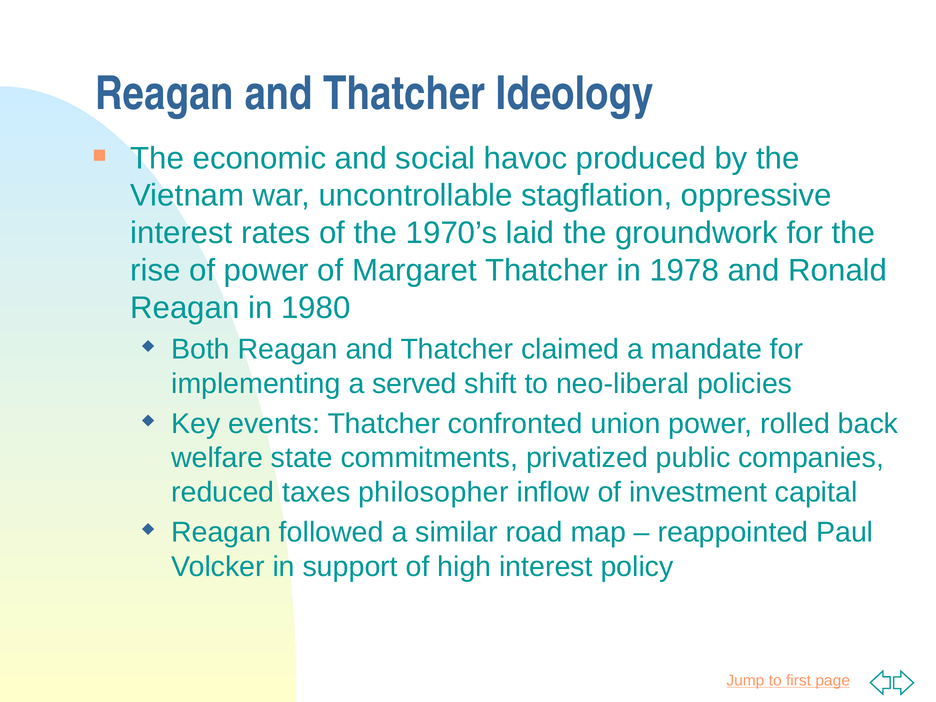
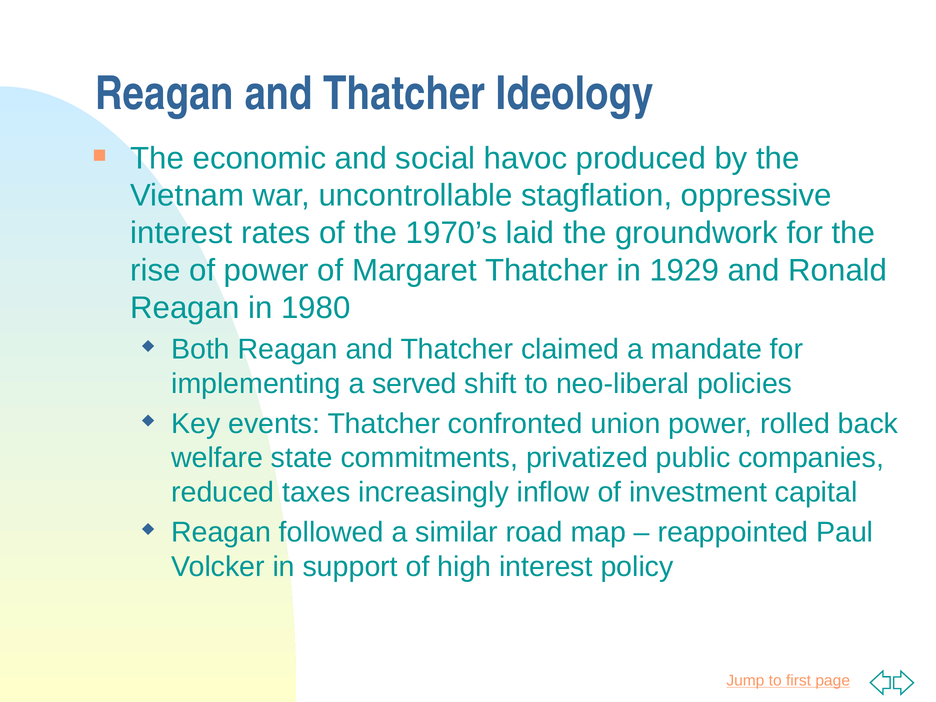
1978: 1978 -> 1929 (684, 271)
philosopher: philosopher -> increasingly (434, 492)
